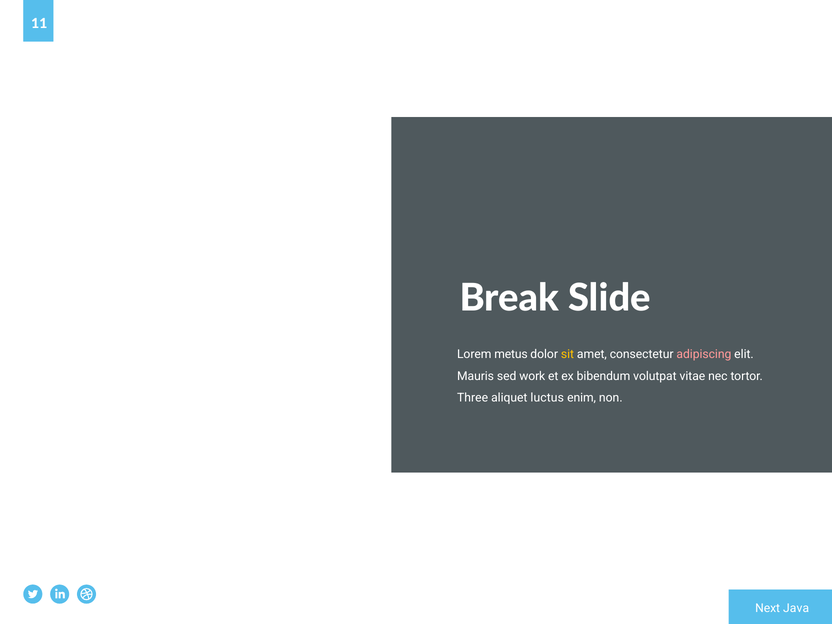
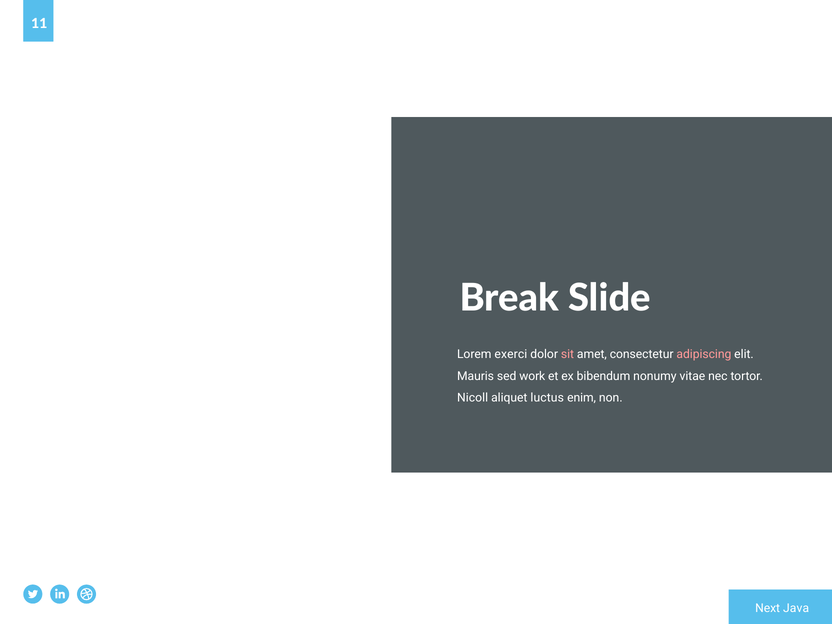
metus: metus -> exerci (511, 354)
sit colour: yellow -> pink (567, 354)
volutpat: volutpat -> nonumy (655, 376)
Three: Three -> Nicoll (473, 398)
